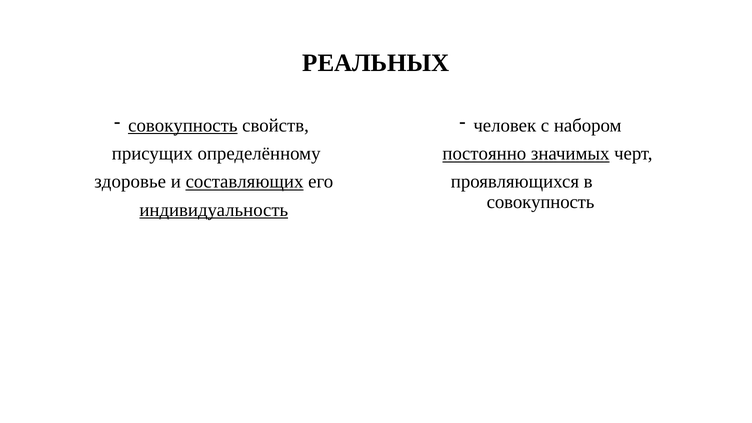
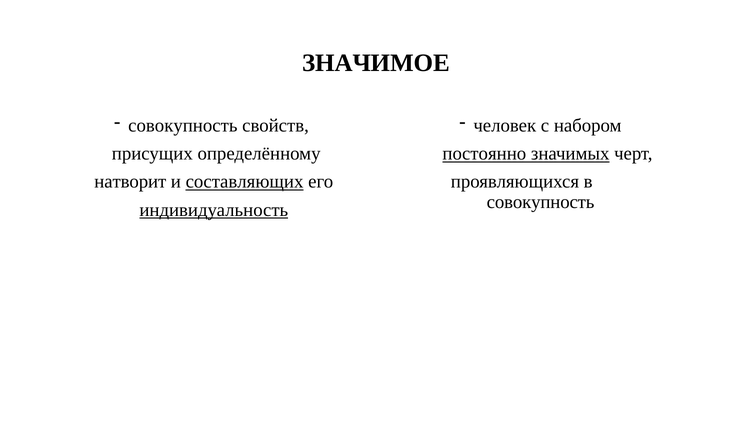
РЕАЛЬНЫХ: РЕАЛЬНЫХ -> ЗНАЧИМОЕ (376, 63)
совокупность underline: present -> none (183, 125)
здоровье: здоровье -> натворит (130, 182)
